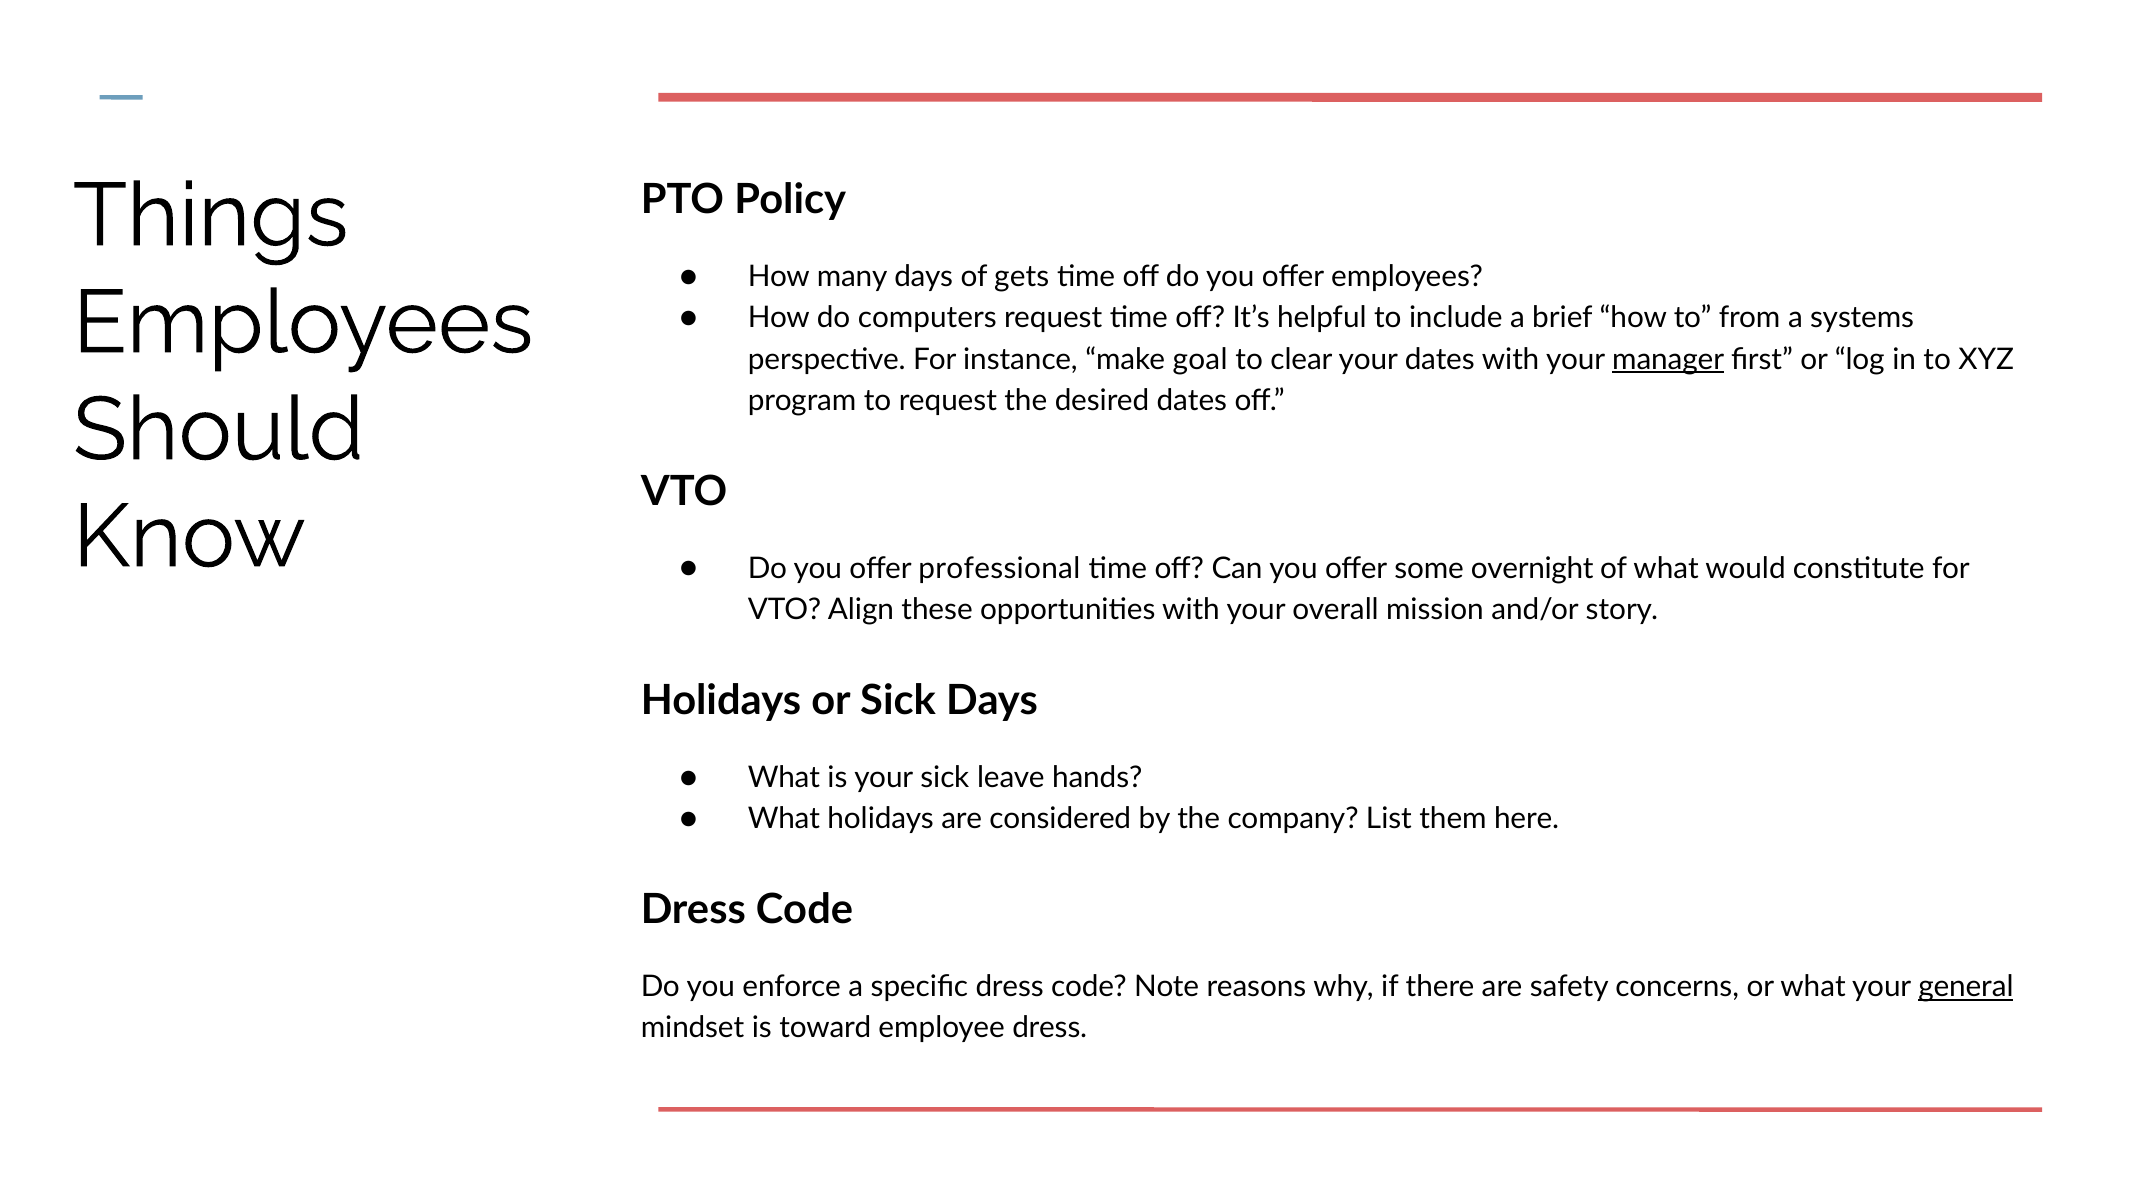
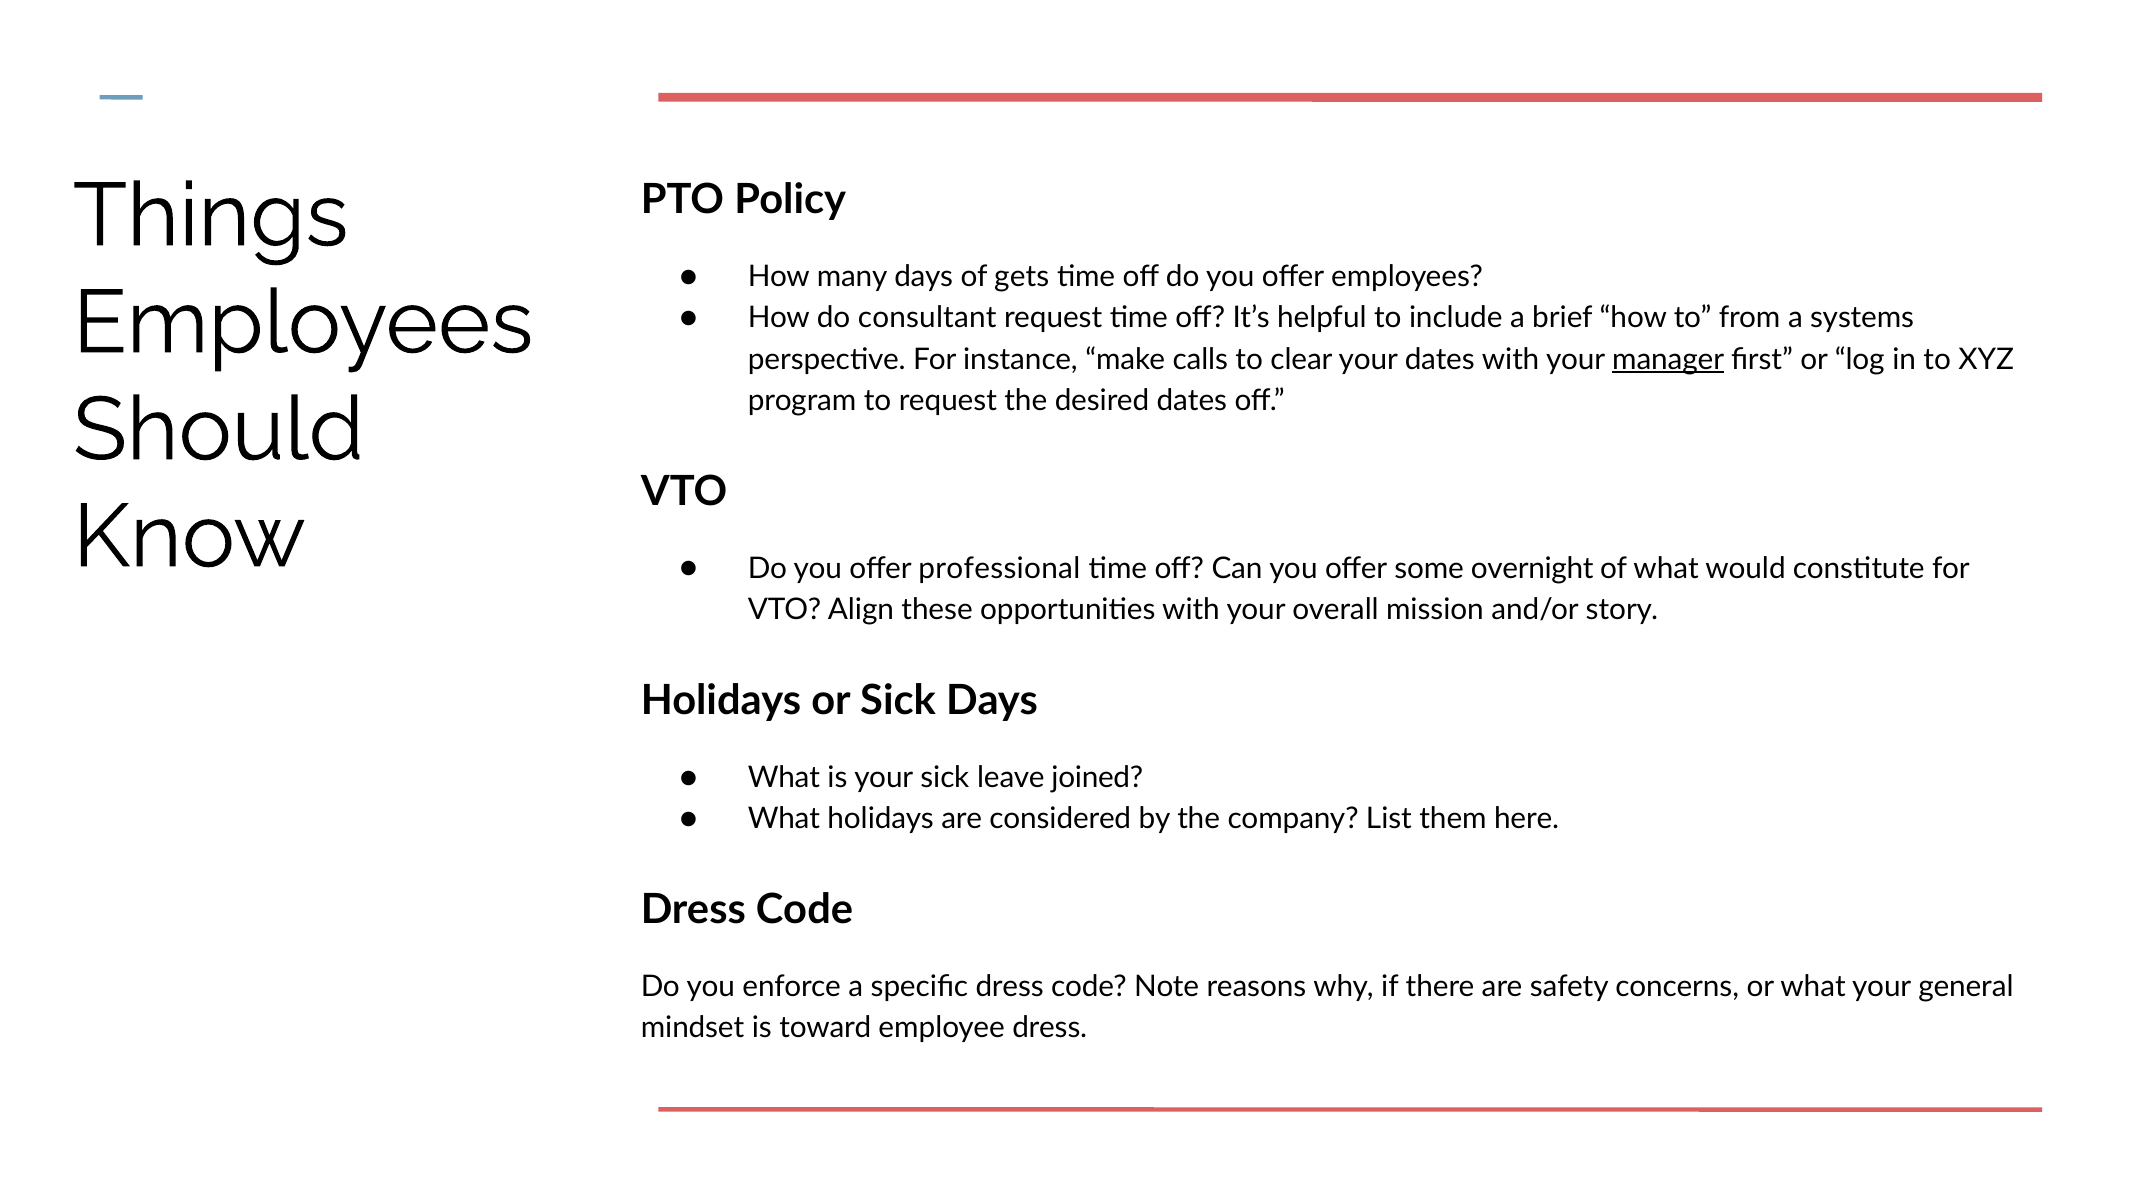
computers: computers -> consultant (927, 318)
goal: goal -> calls (1200, 359)
hands: hands -> joined (1097, 778)
general underline: present -> none (1966, 987)
